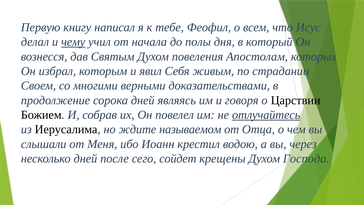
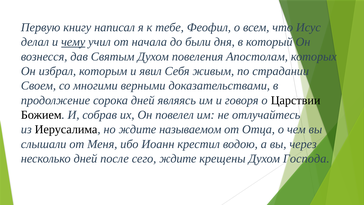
полы: полы -> были (198, 42)
отлучайтесь underline: present -> none (266, 115)
сего сойдет: сойдет -> ждите (178, 158)
